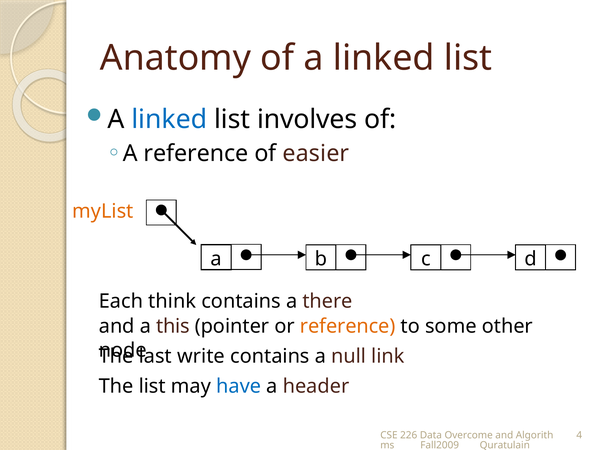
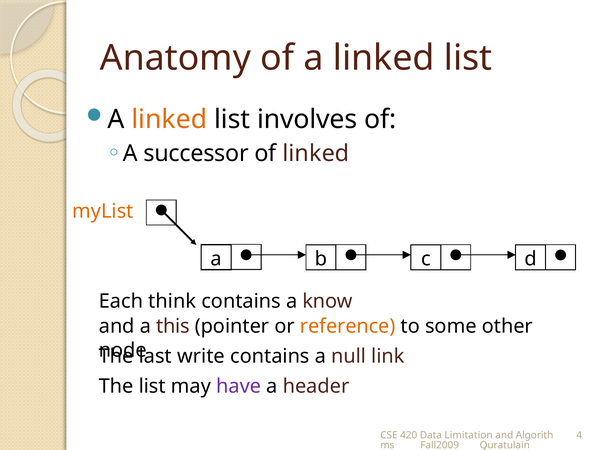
linked colour: blue -> orange (169, 119)
A reference: reference -> successor (196, 153)
of easier: easier -> linked (316, 153)
there: there -> know (328, 301)
have colour: blue -> purple (239, 386)
226: 226 -> 420 (409, 434)
Overcome: Overcome -> Limitation (469, 434)
